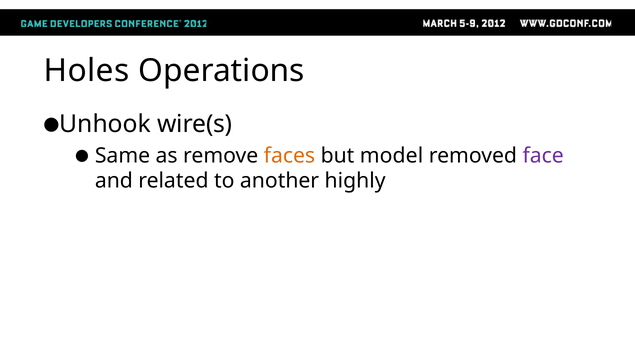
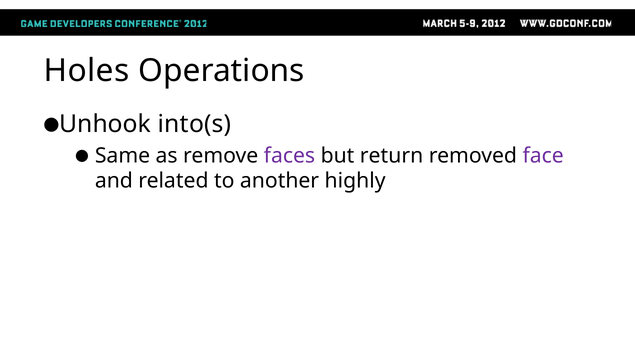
wire(s: wire(s -> into(s (195, 124)
faces colour: orange -> purple (289, 156)
model: model -> return (392, 156)
